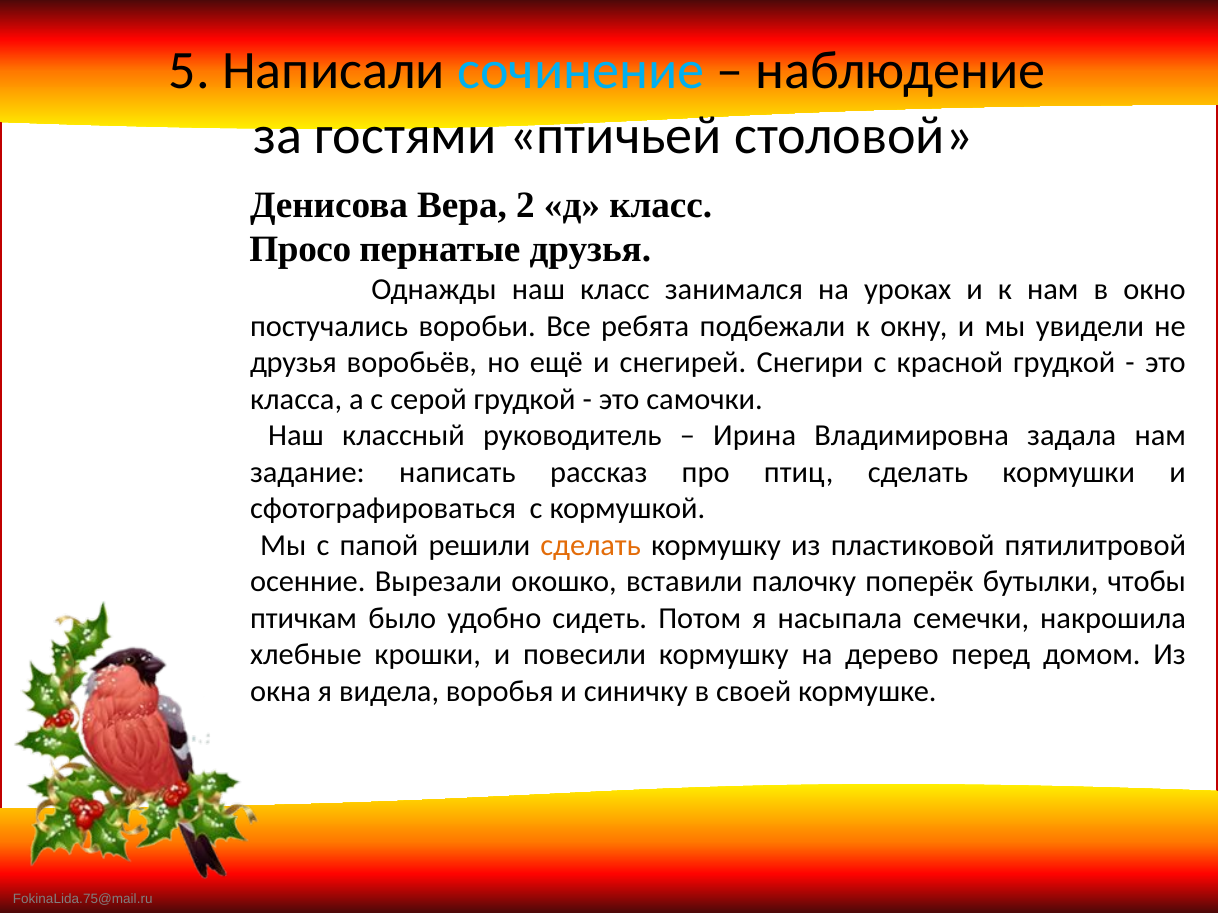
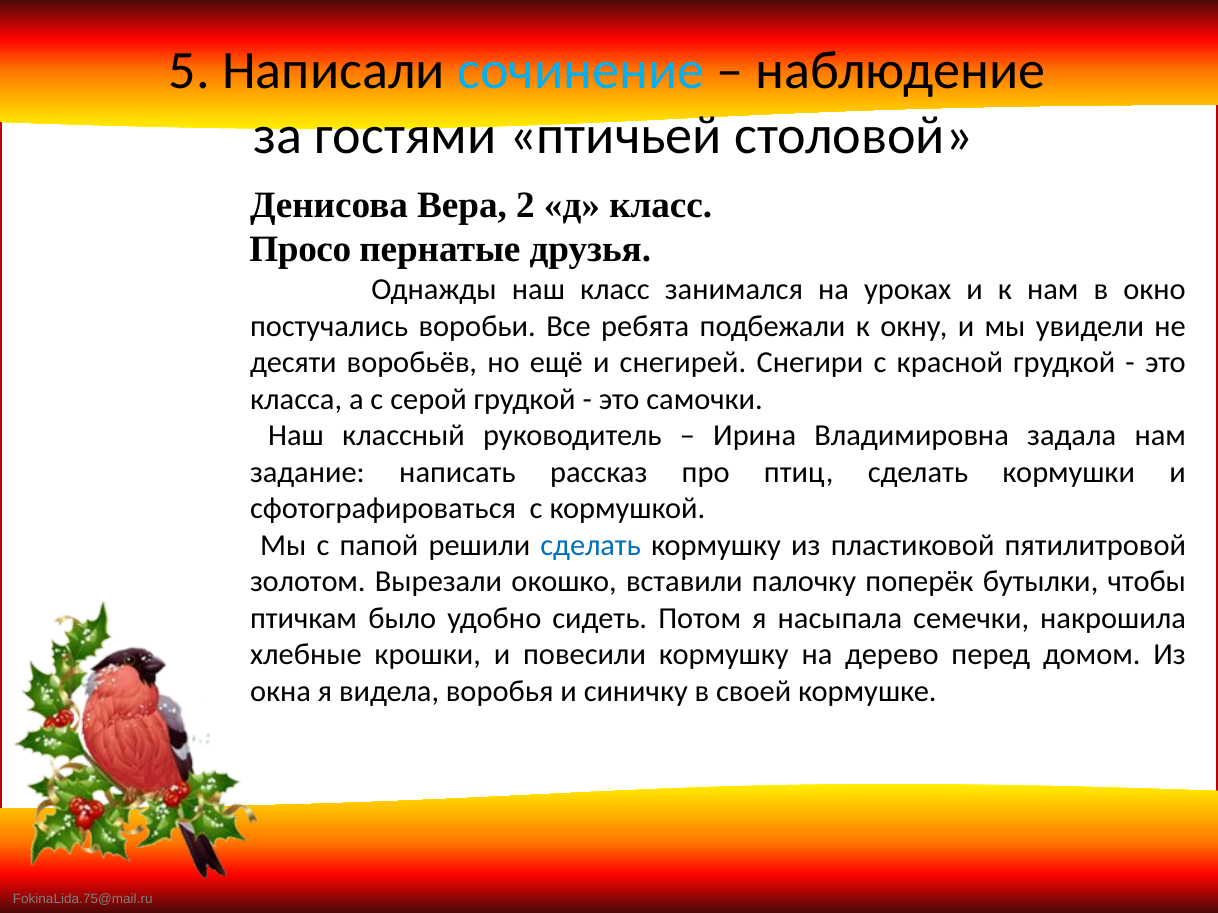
друзья: друзья -> десяти (293, 363)
сделать colour: orange -> blue (591, 546)
осенние: осенние -> золотом (308, 582)
